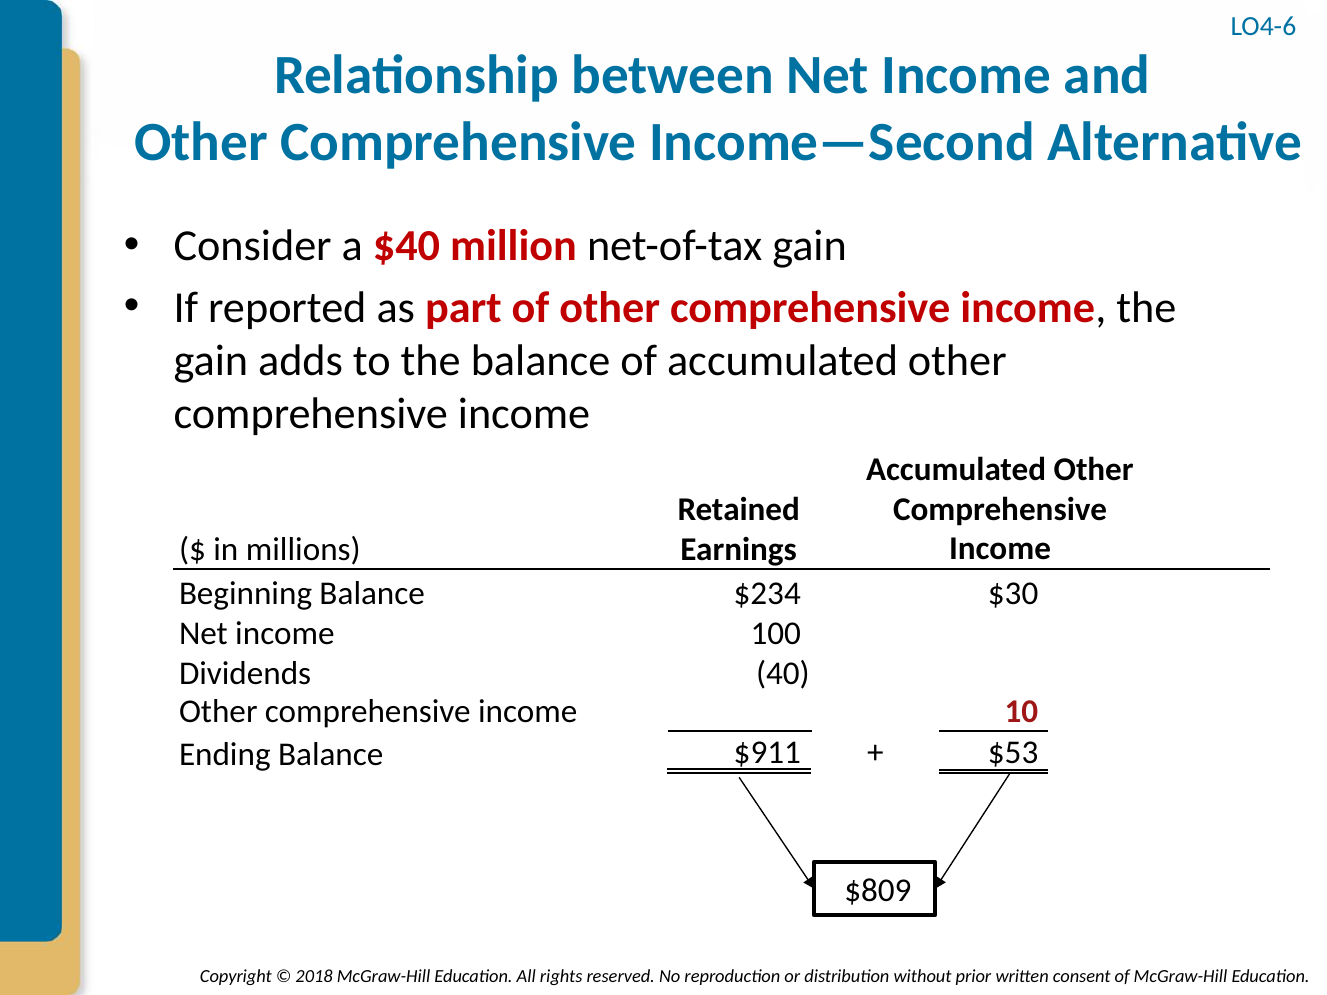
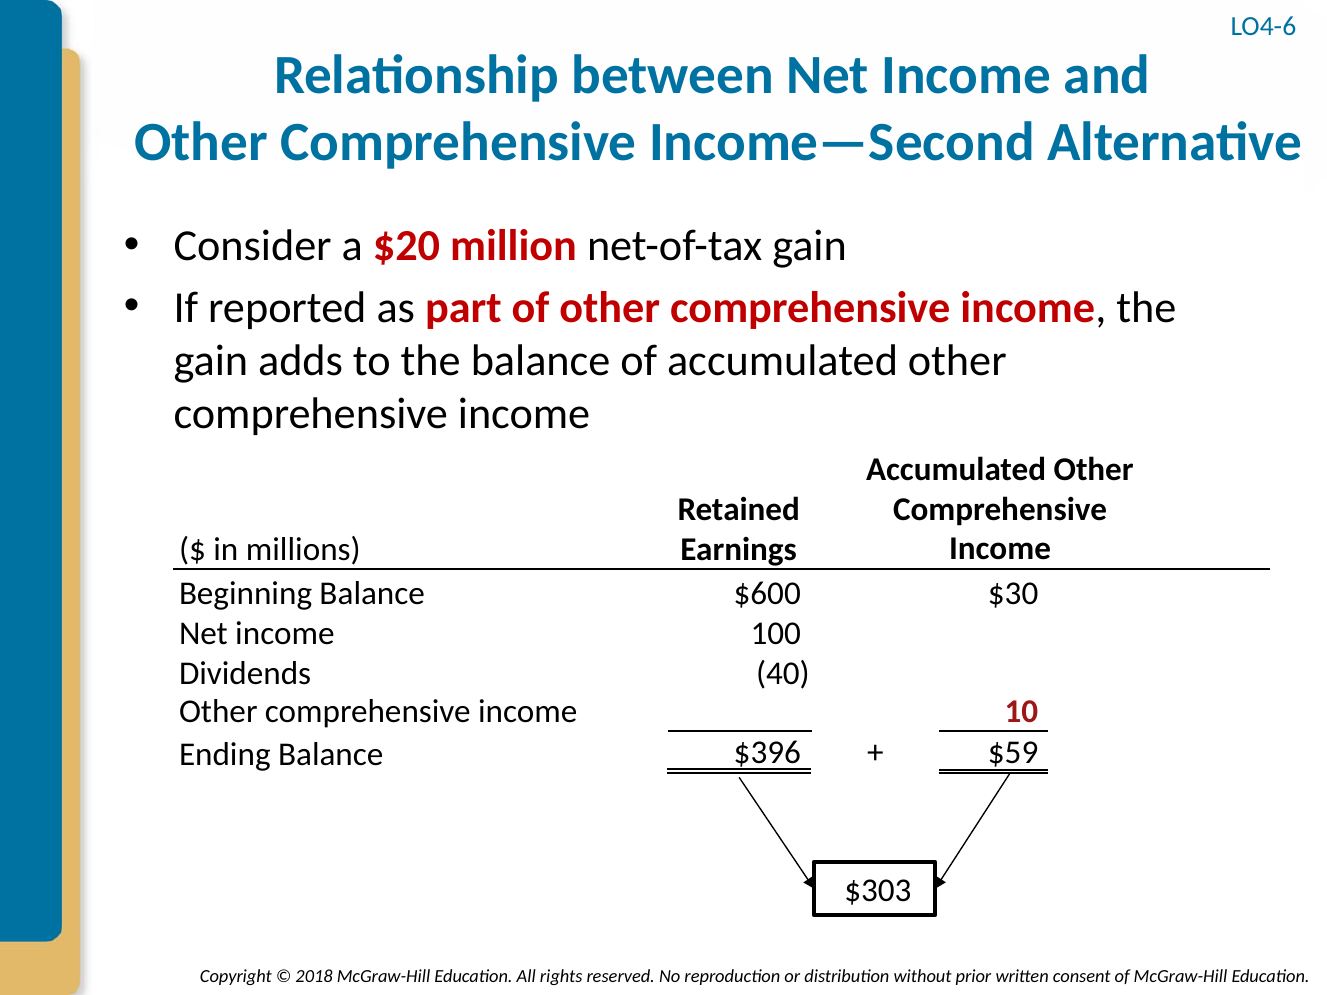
$40: $40 -> $20 (406, 246)
$234: $234 -> $600 (767, 593)
$911: $911 -> $396 (767, 753)
$53: $53 -> $59 (1013, 753)
$809: $809 -> $303 (878, 891)
